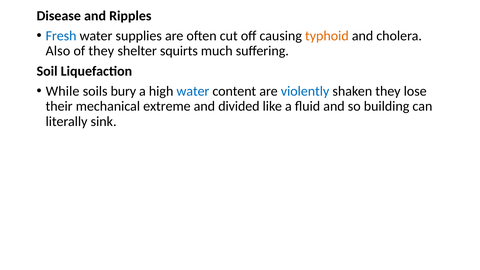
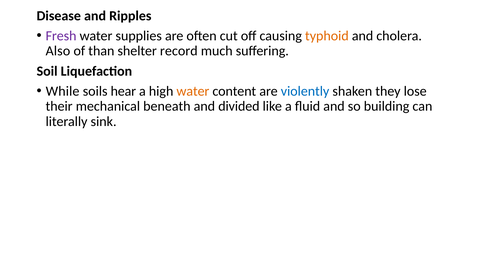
Fresh colour: blue -> purple (61, 36)
of they: they -> than (101, 51)
squirts: squirts -> record (179, 51)
bury: bury -> hear (123, 91)
water colour: blue -> orange (193, 91)
extreme: extreme -> beneath (167, 106)
